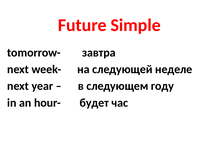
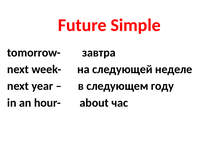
будет: будет -> about (94, 102)
